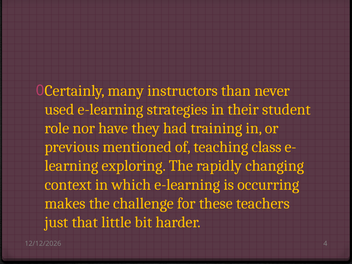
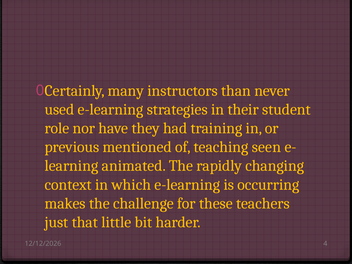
class: class -> seen (266, 147)
exploring: exploring -> animated (134, 166)
